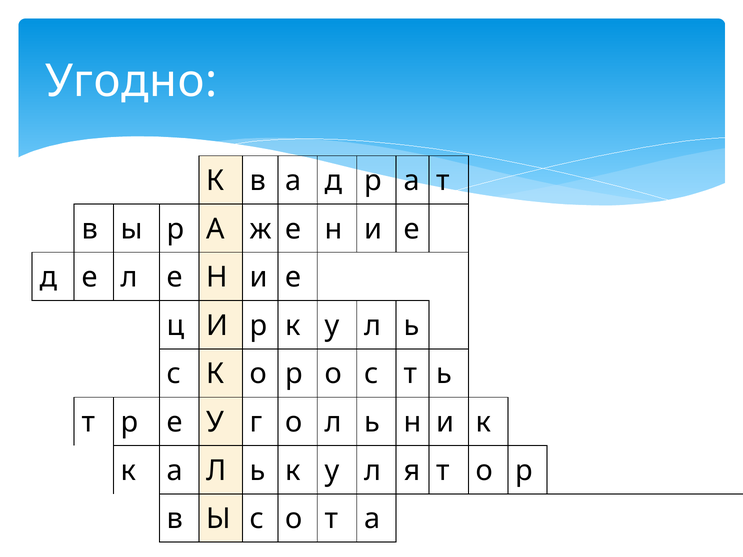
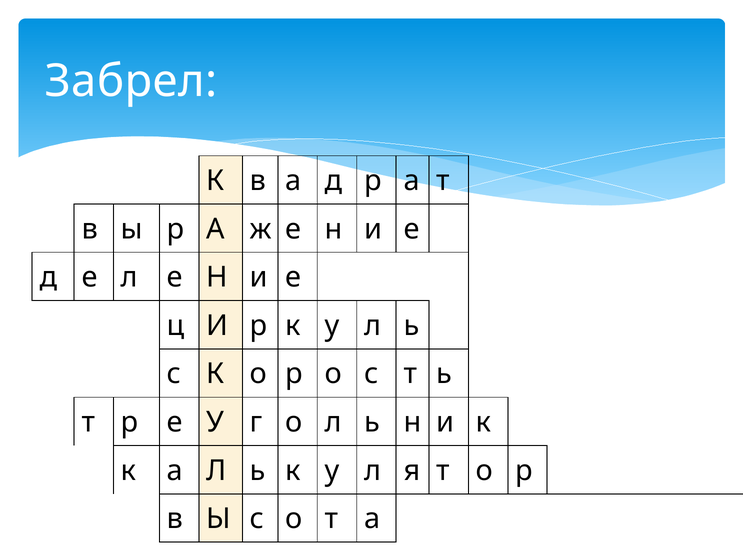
Угодно: Угодно -> Забрел (131, 82)
